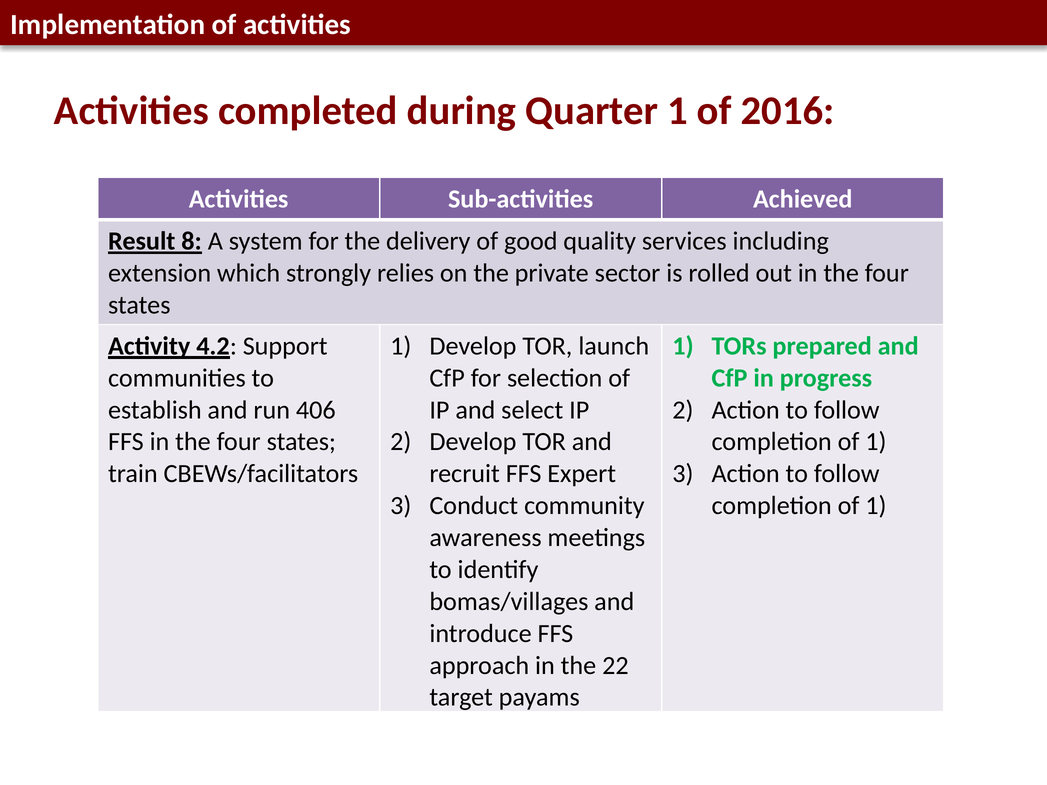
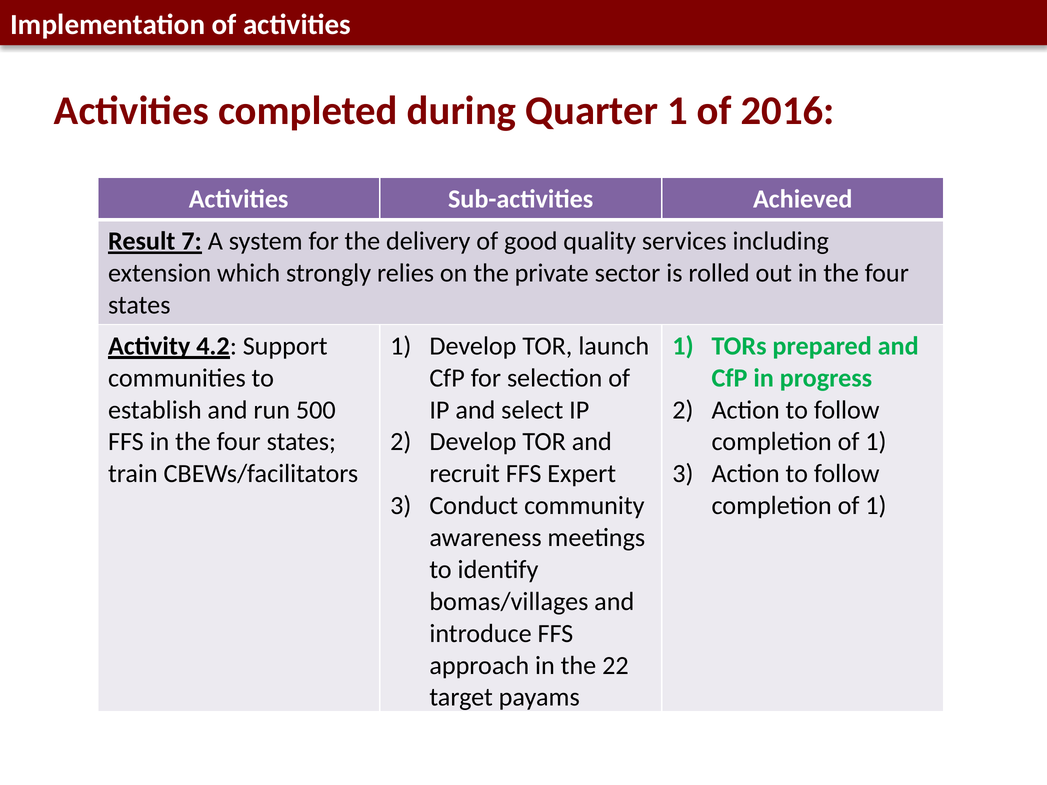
8: 8 -> 7 (192, 241)
406: 406 -> 500 (316, 410)
